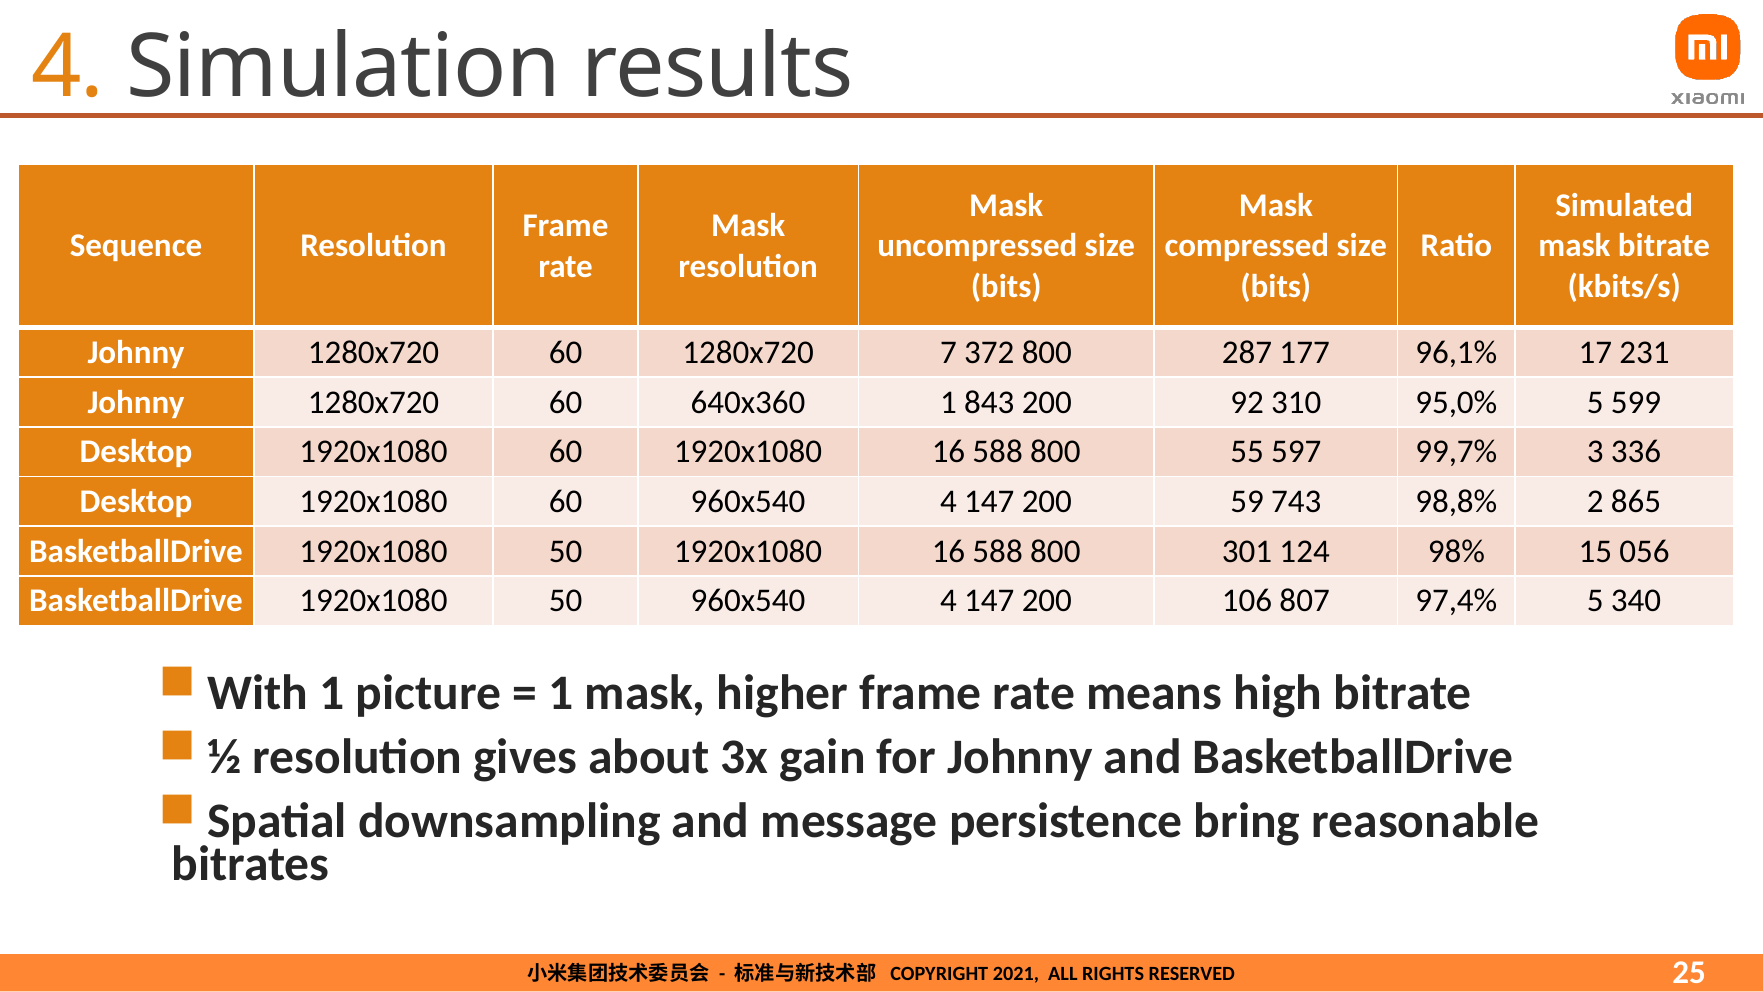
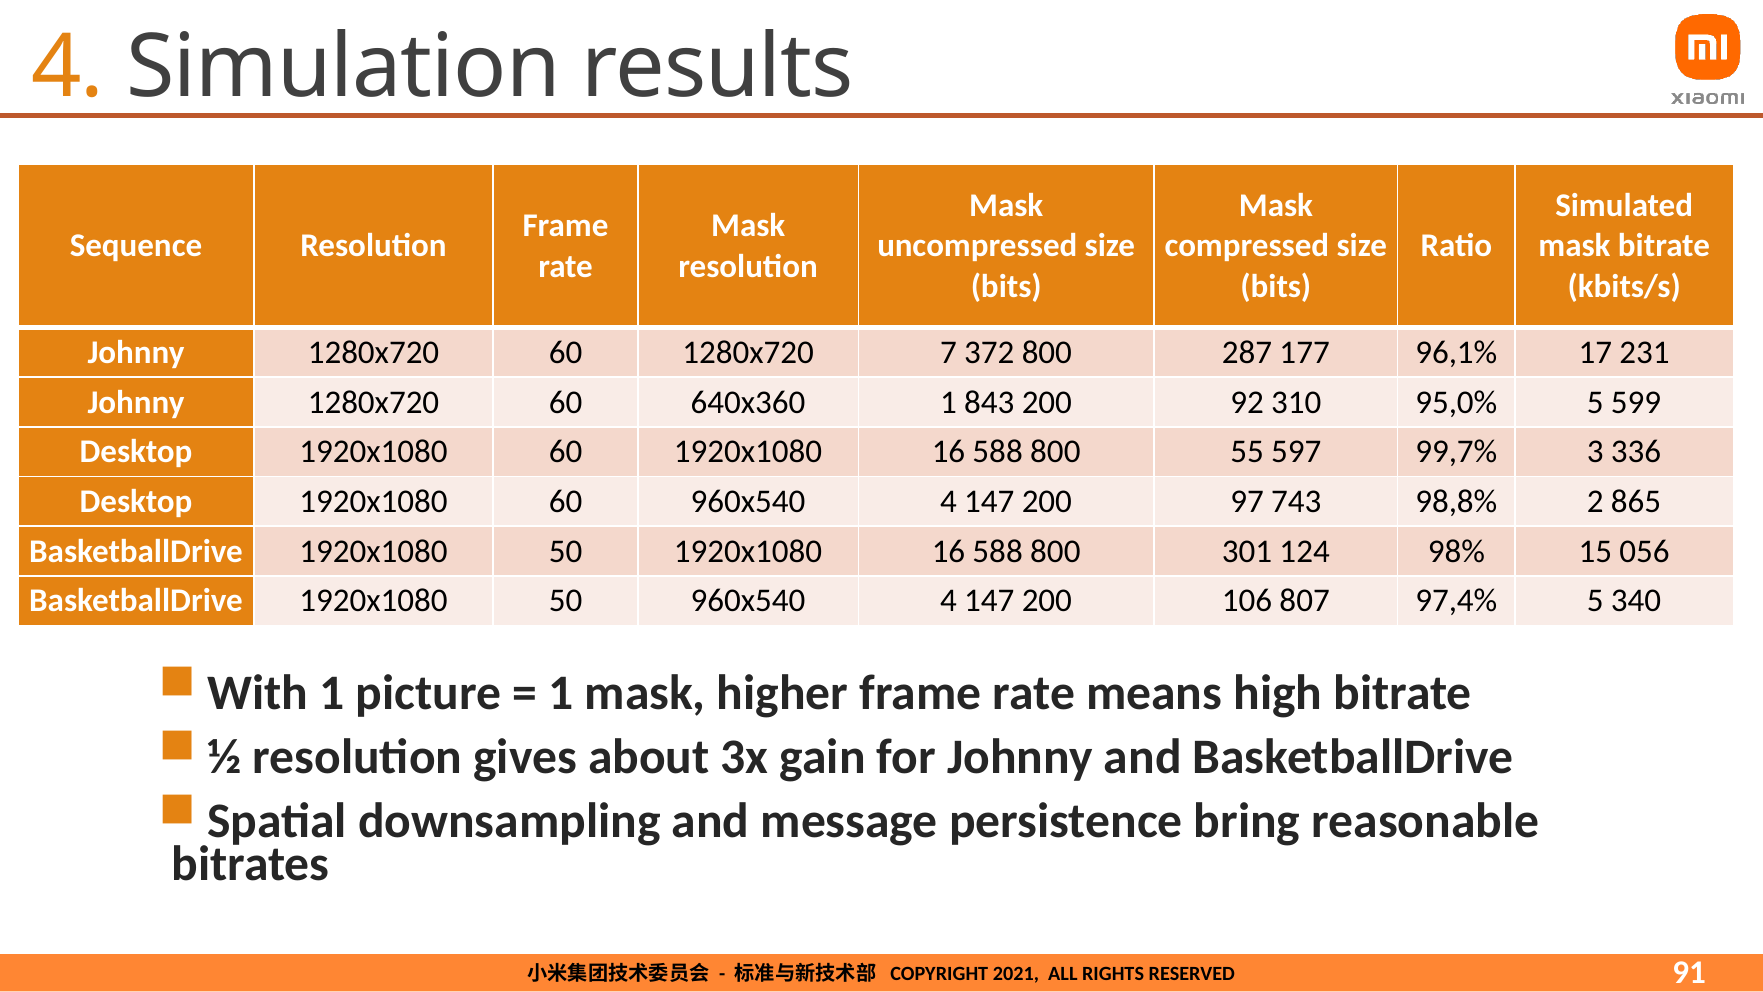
59: 59 -> 97 (1247, 502)
25: 25 -> 91 (1689, 973)
